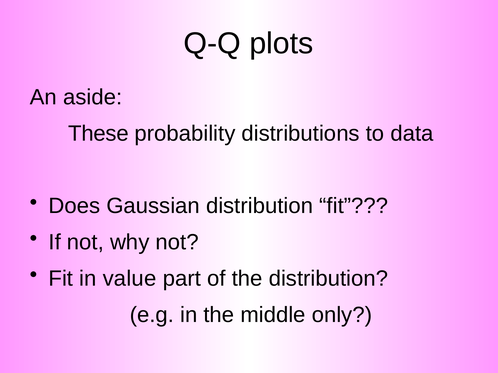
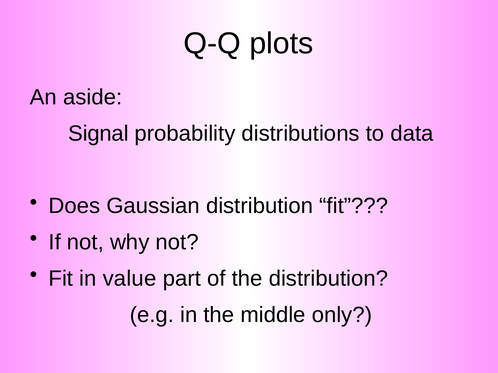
These: These -> Signal (98, 134)
